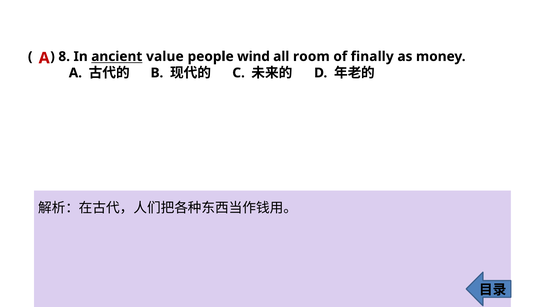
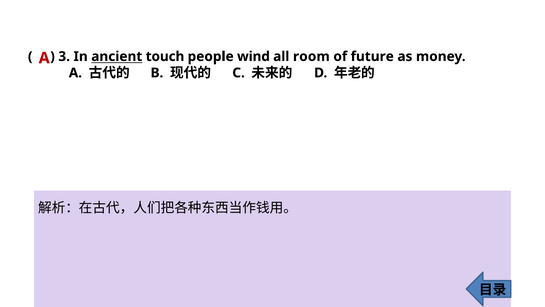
8: 8 -> 3 (64, 56)
value: value -> touch (165, 56)
finally: finally -> future (372, 56)
